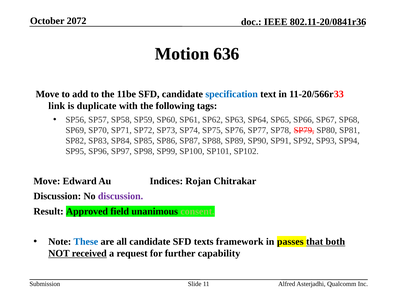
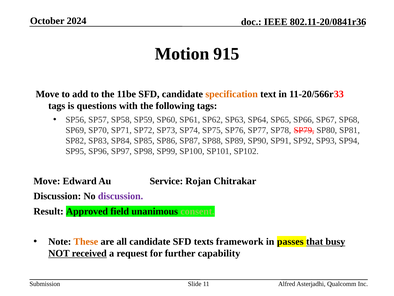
2072: 2072 -> 2024 (77, 21)
636: 636 -> 915 (226, 54)
specification colour: blue -> orange (232, 94)
link: link -> tags (57, 106)
duplicate: duplicate -> questions (97, 106)
Indices: Indices -> Service (166, 181)
These colour: blue -> orange (86, 241)
both: both -> busy (335, 241)
